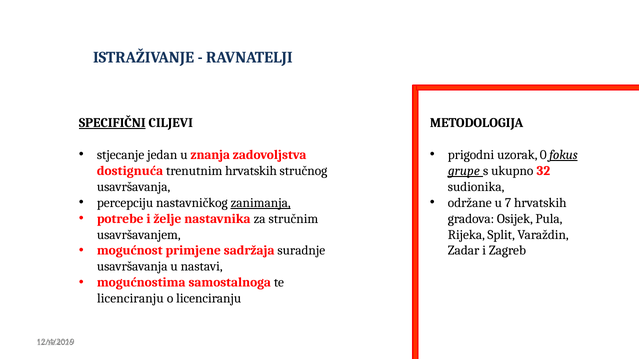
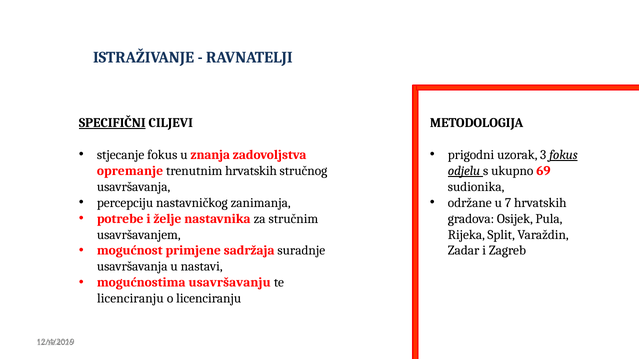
stjecanje jedan: jedan -> fokus (162, 155)
0: 0 -> 3 (543, 155)
dostignuća: dostignuća -> opremanje (130, 171)
grupe: grupe -> odjelu (464, 171)
32: 32 -> 69 (543, 171)
zanimanja underline: present -> none (261, 203)
samostalnoga: samostalnoga -> usavršavanju (230, 283)
